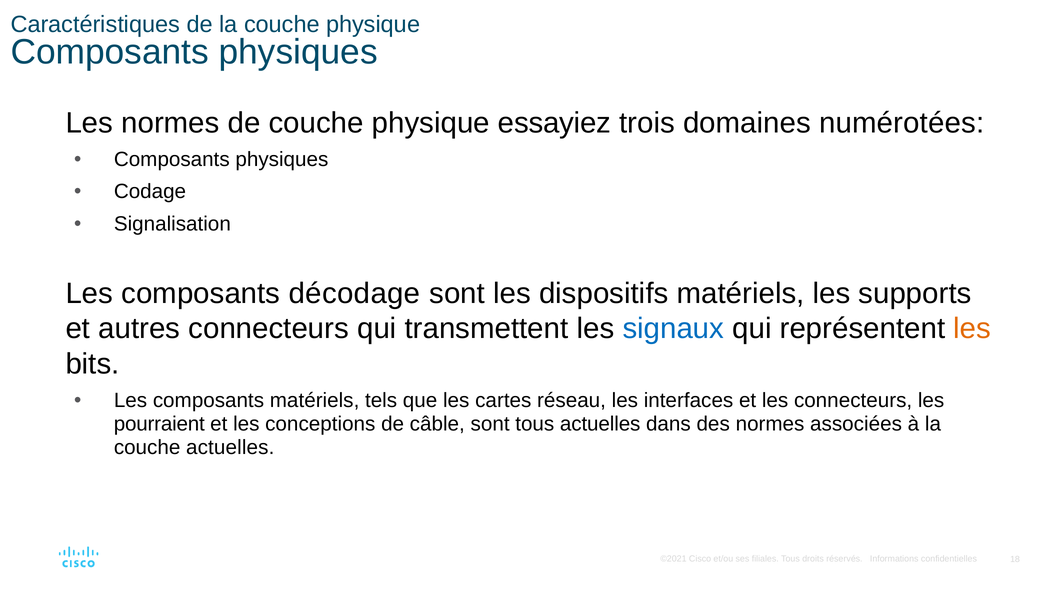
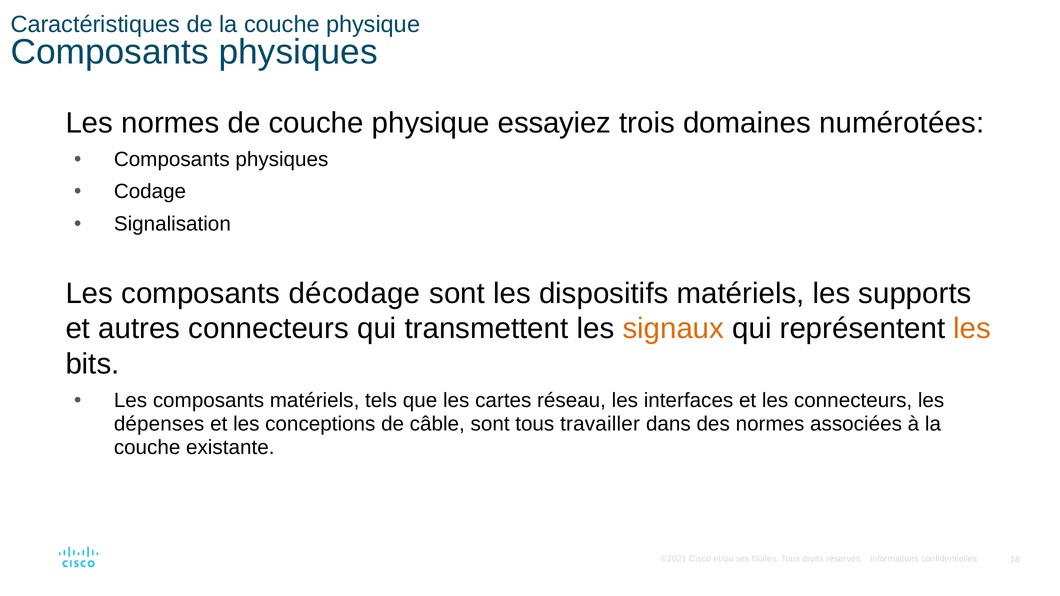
signaux colour: blue -> orange (673, 329)
pourraient: pourraient -> dépenses (159, 424)
tous actuelles: actuelles -> travailler (600, 424)
couche actuelles: actuelles -> existante (230, 448)
